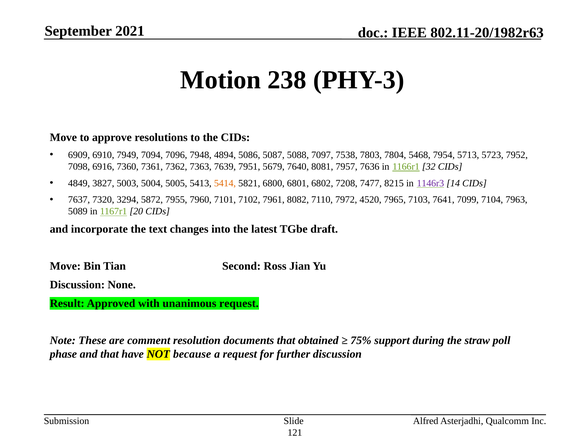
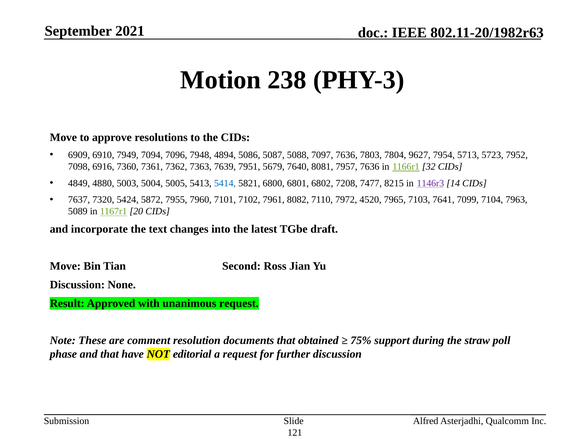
7097 7538: 7538 -> 7636 (347, 155)
5468: 5468 -> 9627 (420, 155)
3827: 3827 -> 4880 (103, 183)
5414 colour: orange -> blue (225, 183)
3294: 3294 -> 5424 (128, 200)
because: because -> editorial (192, 354)
